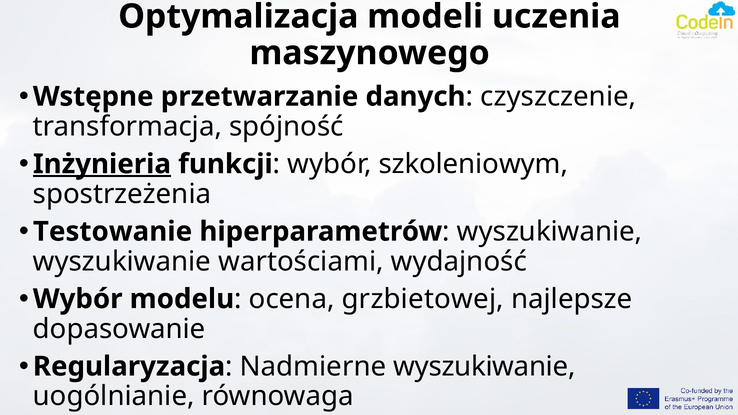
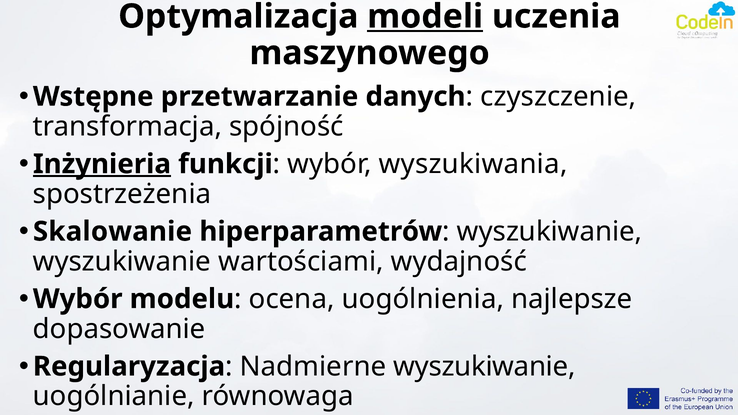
modeli underline: none -> present (425, 16)
szkoleniowym: szkoleniowym -> wyszukiwania (473, 164)
Testowanie: Testowanie -> Skalowanie (112, 232)
ocena grzbietowej: grzbietowej -> uogólnienia (423, 299)
